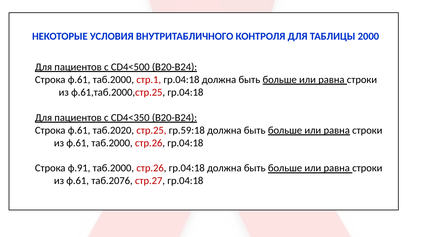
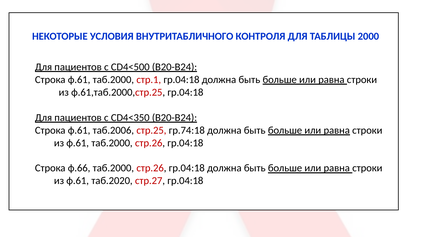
таб.2020: таб.2020 -> таб.2006 (113, 130)
гр.59:18: гр.59:18 -> гр.74:18 (187, 130)
ф.91: ф.91 -> ф.66 (79, 168)
таб.2076: таб.2076 -> таб.2020 (112, 181)
